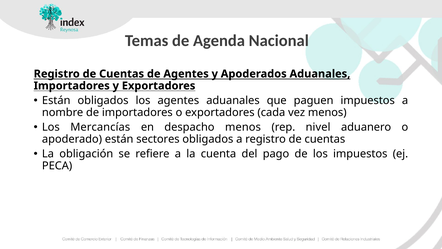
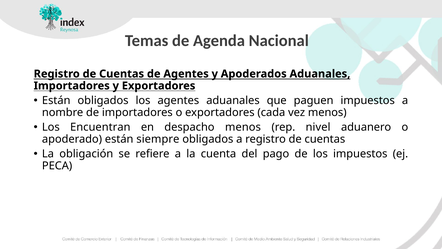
Mercancías: Mercancías -> Encuentran (100, 127)
sectores: sectores -> siempre (158, 139)
